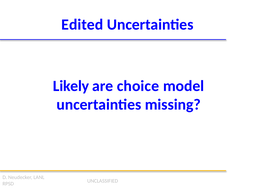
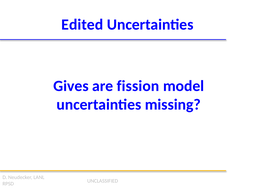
Likely: Likely -> Gives (71, 86)
choice: choice -> fission (138, 86)
